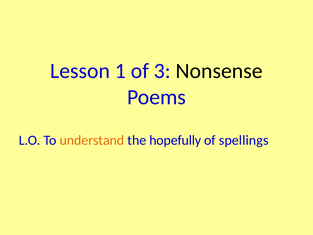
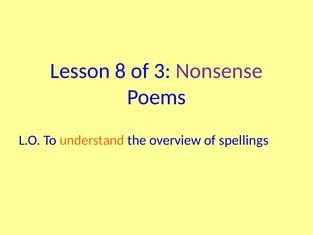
1: 1 -> 8 (120, 71)
Nonsense colour: black -> purple (219, 71)
hopefully: hopefully -> overview (175, 140)
